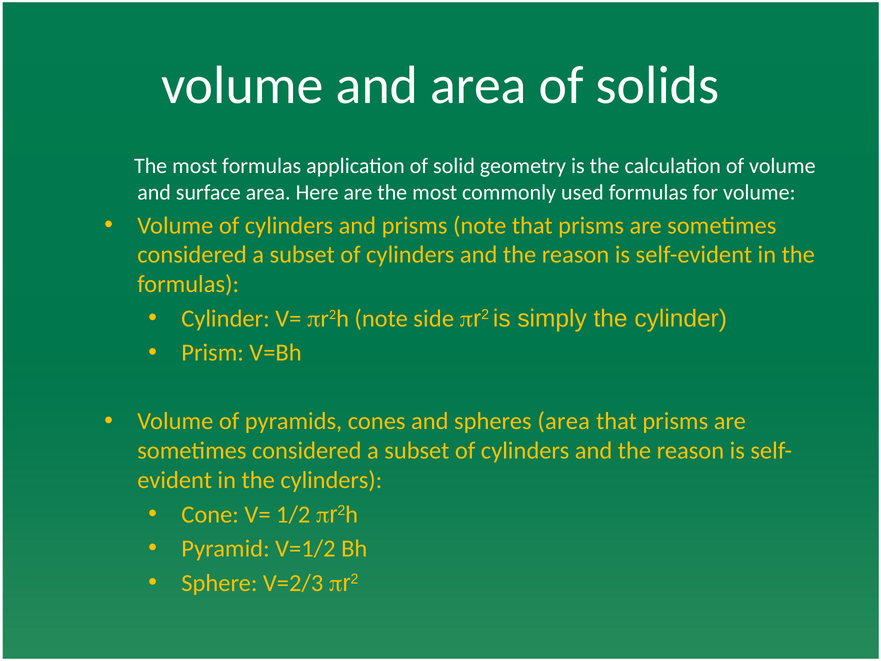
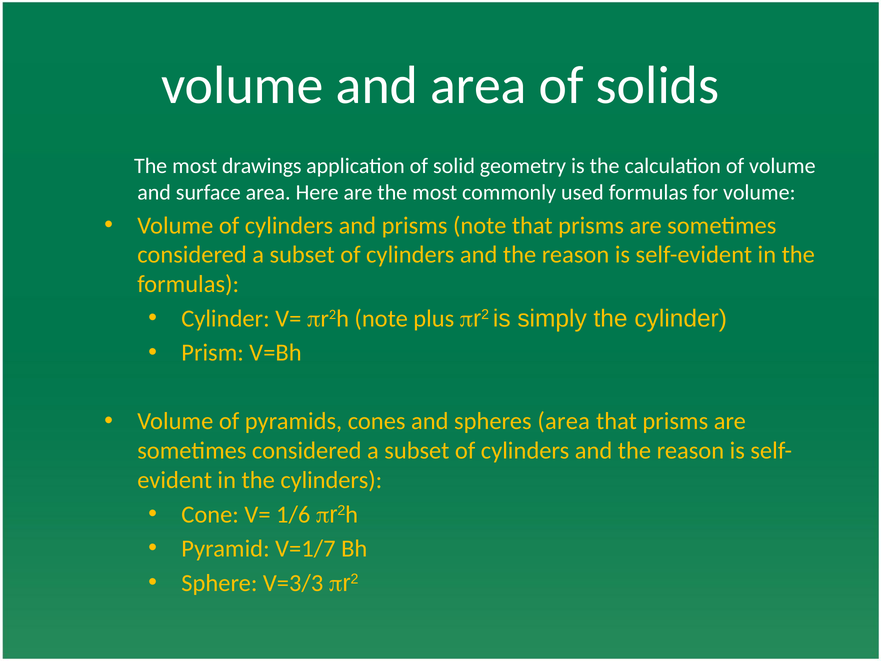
most formulas: formulas -> drawings (262, 166)
side: side -> plus (434, 318)
1/2: 1/2 -> 1/6 (293, 514)
V=1/2: V=1/2 -> V=1/7 (305, 549)
V=2/3: V=2/3 -> V=3/3 (293, 583)
